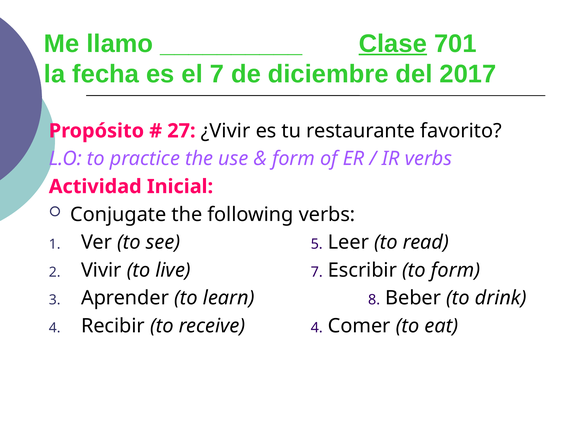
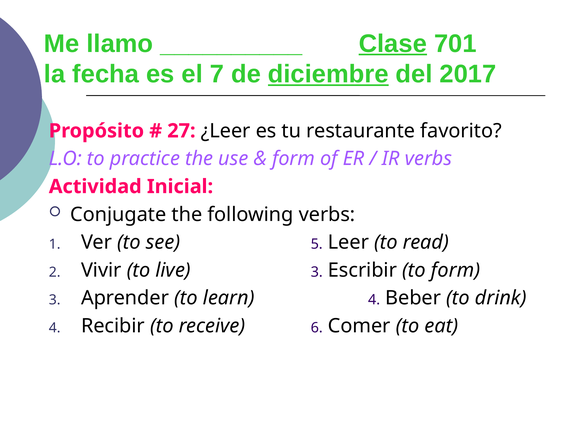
diciembre underline: none -> present (328, 74)
¿Vivir: ¿Vivir -> ¿Leer (226, 131)
live 7: 7 -> 3 (317, 272)
learn 8: 8 -> 4 (374, 300)
receive 4: 4 -> 6 (317, 328)
